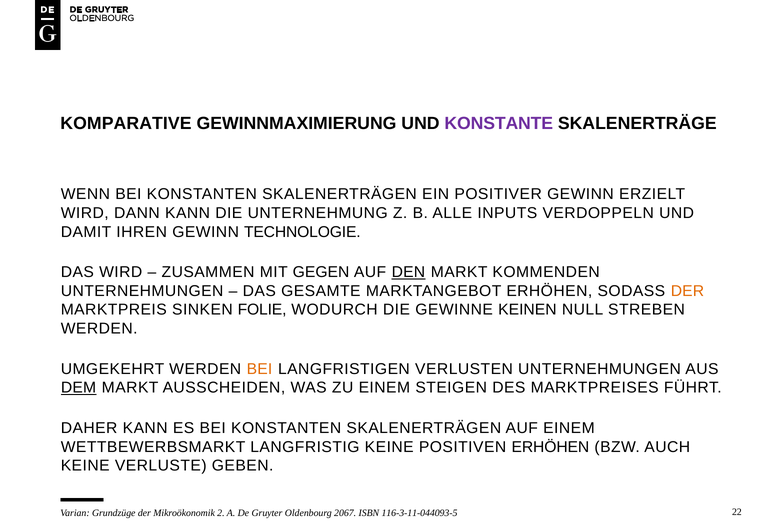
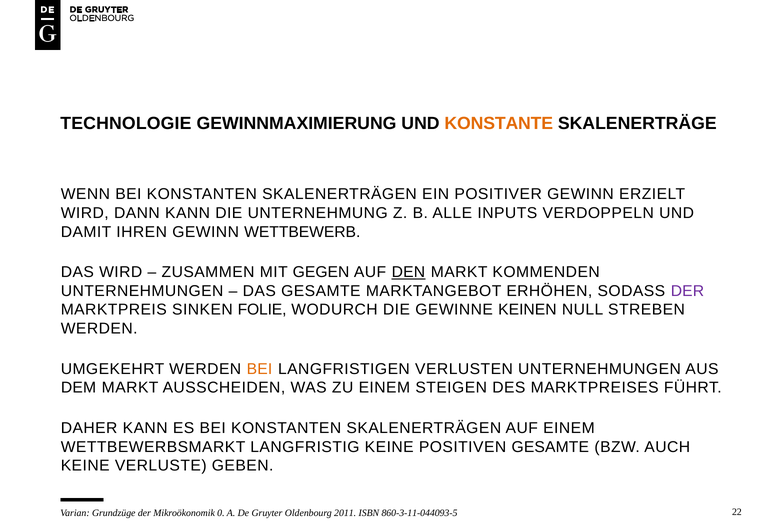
KOMPARATIVE: KOMPARATIVE -> TECHNOLOGIE (126, 123)
KONSTANTE colour: purple -> orange (499, 123)
TECHNOLOGIE: TECHNOLOGIE -> WETTBEWERB (302, 232)
DER colour: orange -> purple (687, 291)
DEM underline: present -> none (79, 388)
POSITIVEN ERHÖHEN: ERHÖHEN -> GESAMTE (550, 447)
2: 2 -> 0 (221, 514)
2067: 2067 -> 2011 (345, 514)
116-3-11-044093-5: 116-3-11-044093-5 -> 860-3-11-044093-5 (419, 514)
